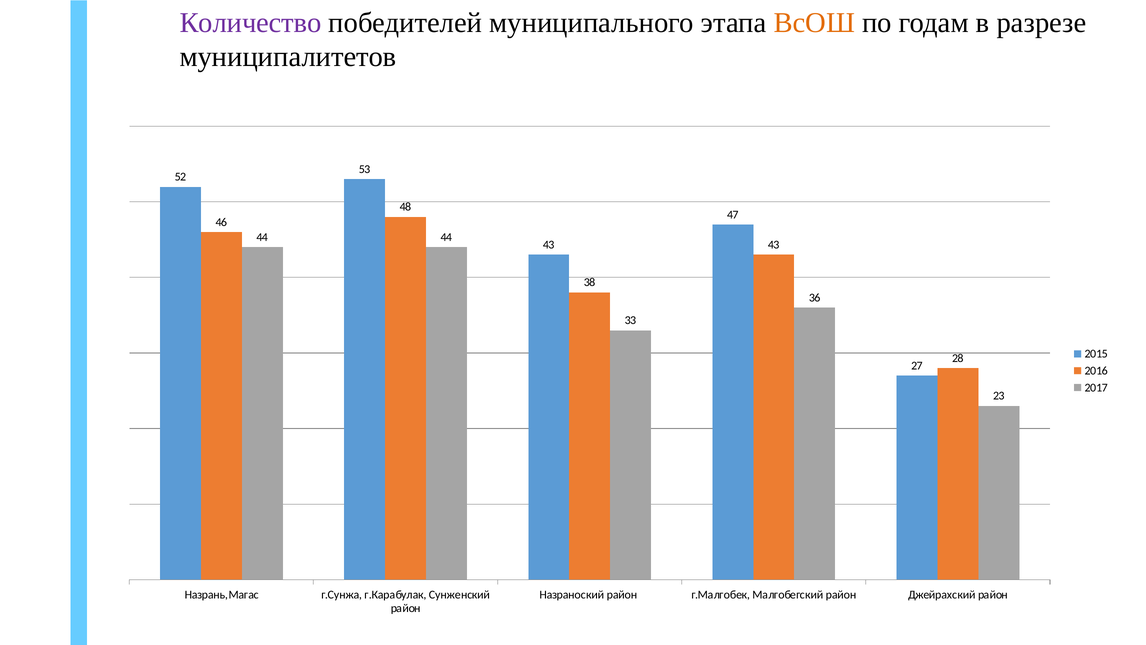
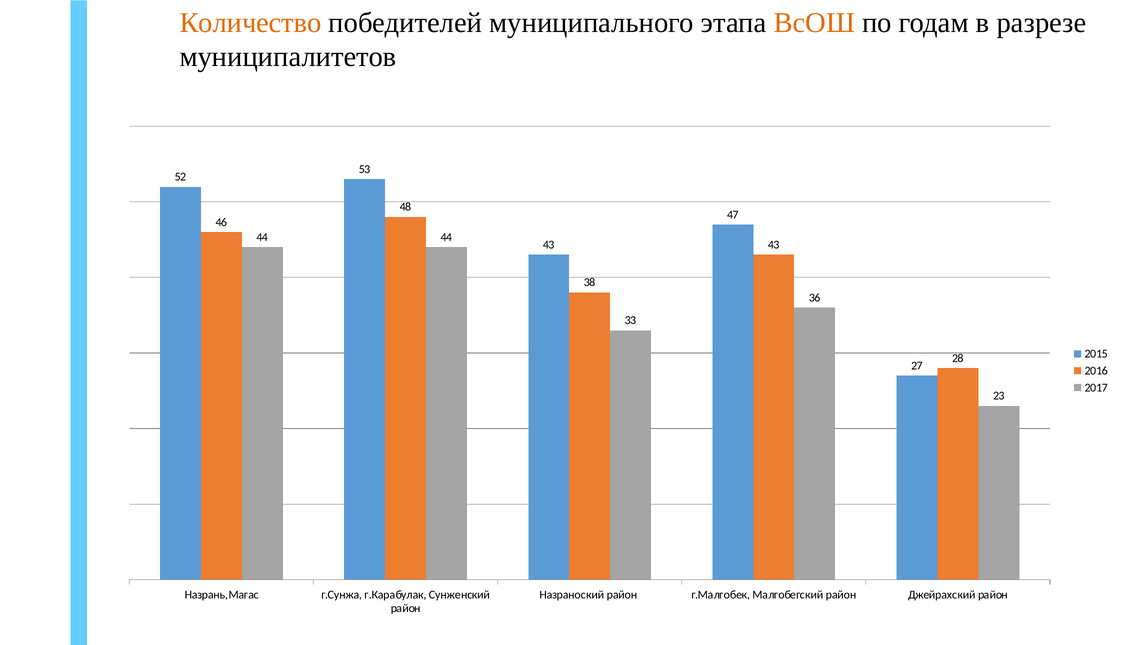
Количество colour: purple -> orange (250, 23)
